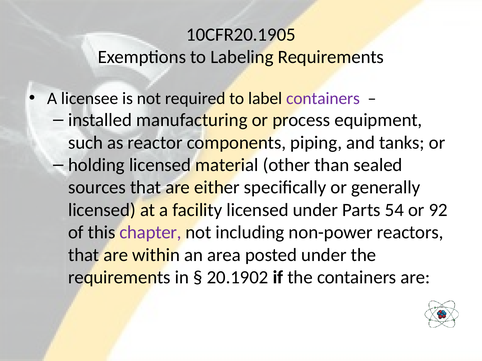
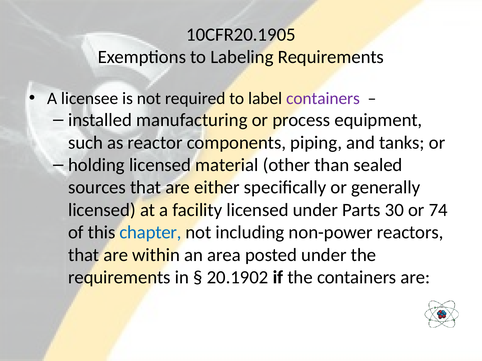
54: 54 -> 30 (394, 210)
92: 92 -> 74 (438, 210)
chapter colour: purple -> blue (151, 233)
